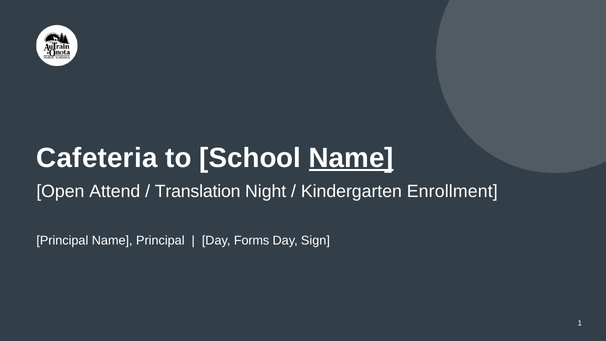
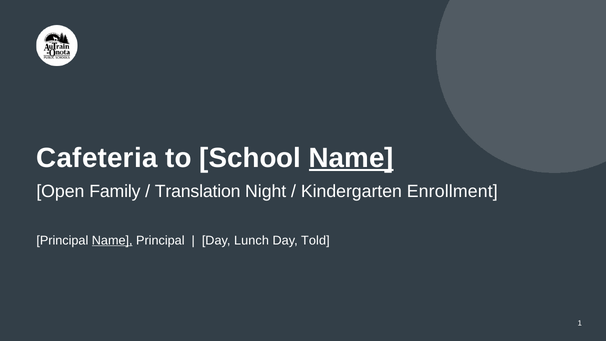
Attend: Attend -> Family (115, 191)
Name underline: none -> present (112, 240)
Forms: Forms -> Lunch (251, 240)
Sign: Sign -> Told (315, 240)
